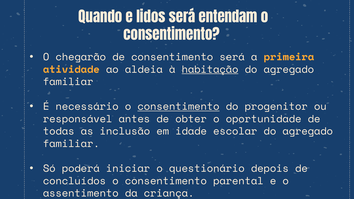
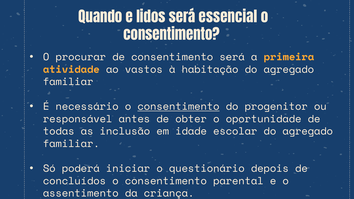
entendam: entendam -> essencial (228, 17)
chegarão: chegarão -> procurar (81, 57)
aldeia: aldeia -> vastos (144, 69)
habitação underline: present -> none (210, 69)
